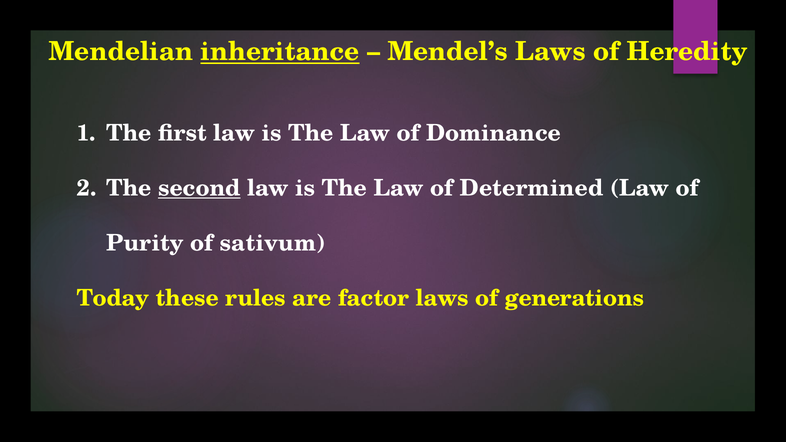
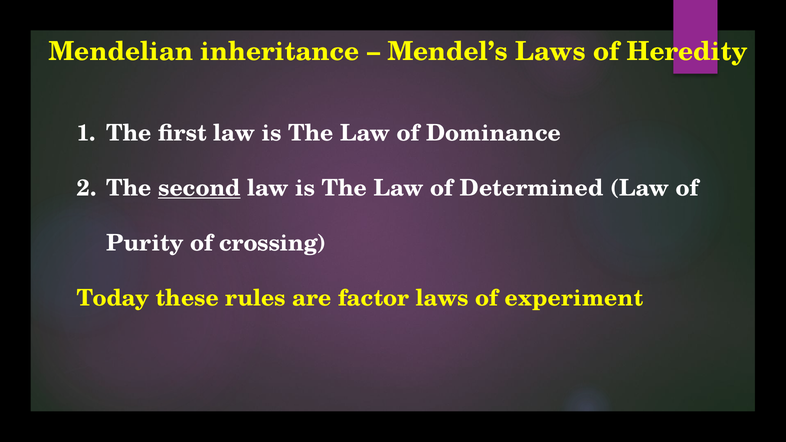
inheritance underline: present -> none (280, 52)
sativum: sativum -> crossing (273, 243)
generations: generations -> experiment (574, 298)
